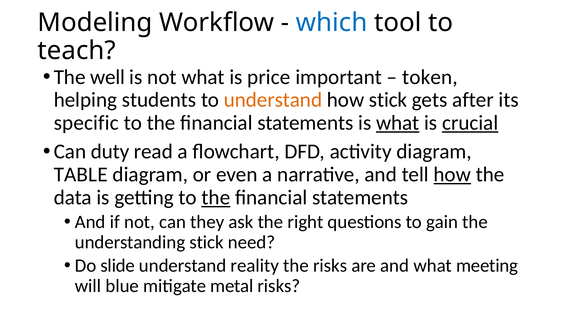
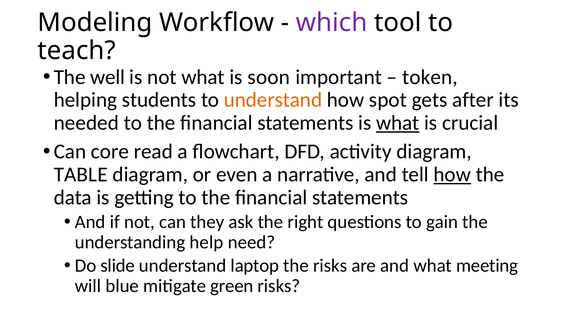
which colour: blue -> purple (332, 23)
price: price -> soon (269, 77)
how stick: stick -> spot (388, 100)
specific: specific -> needed (86, 123)
crucial underline: present -> none (470, 123)
duty: duty -> core (110, 152)
the underline: present -> none (216, 197)
understanding stick: stick -> help (206, 242)
reality: reality -> laptop (255, 266)
metal: metal -> green (232, 286)
